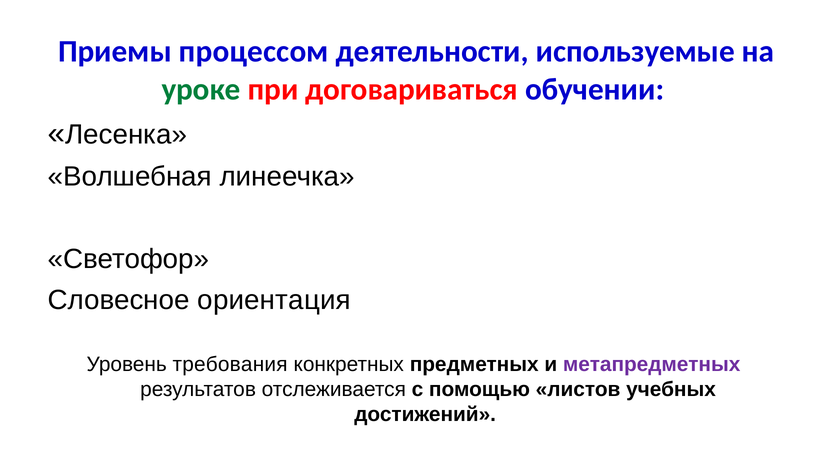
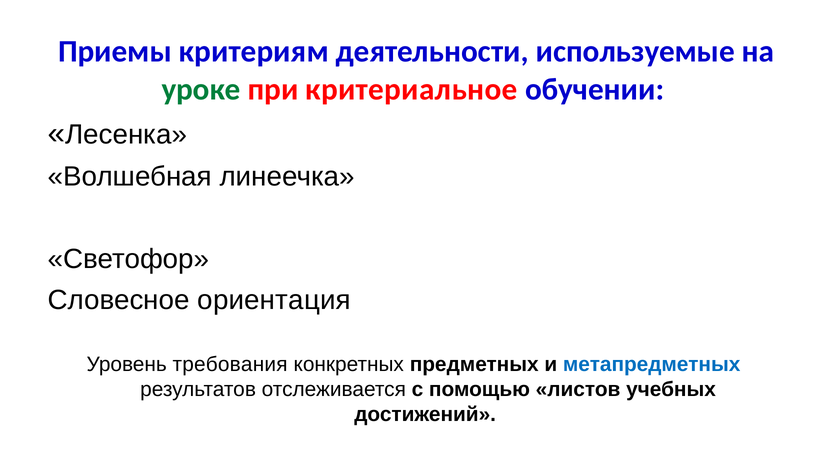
процессом: процессом -> критериям (254, 52)
договариваться: договариваться -> критериальное (411, 89)
метапредметных colour: purple -> blue (652, 364)
